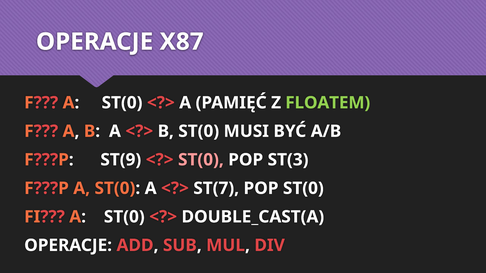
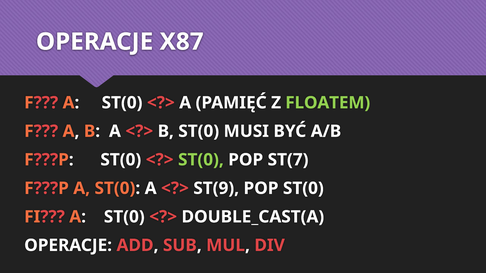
F???P ST(9: ST(9 -> ST(0 (121, 160)
ST(0 colour: pink -> light green (201, 160)
ST(3: ST(3 -> ST(7 (288, 160)
ST(7: ST(7 -> ST(9 (216, 189)
